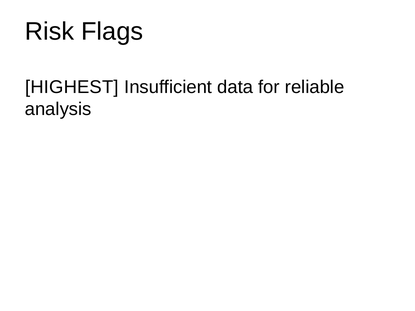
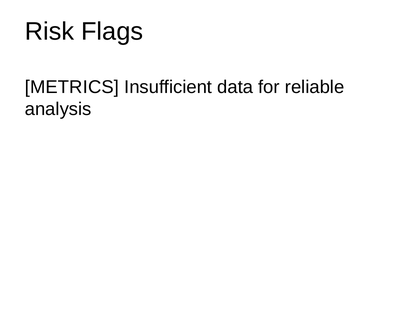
HIGHEST: HIGHEST -> METRICS (72, 87)
